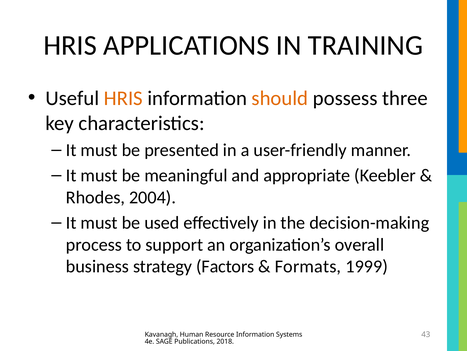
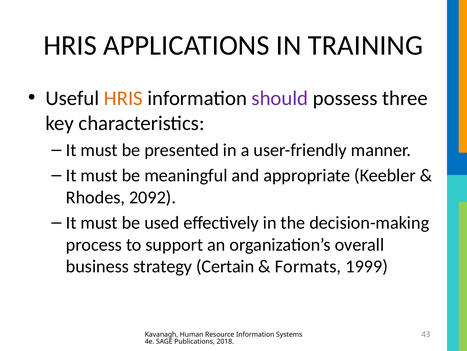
should colour: orange -> purple (280, 98)
2004: 2004 -> 2092 (153, 197)
Factors: Factors -> Certain (225, 266)
